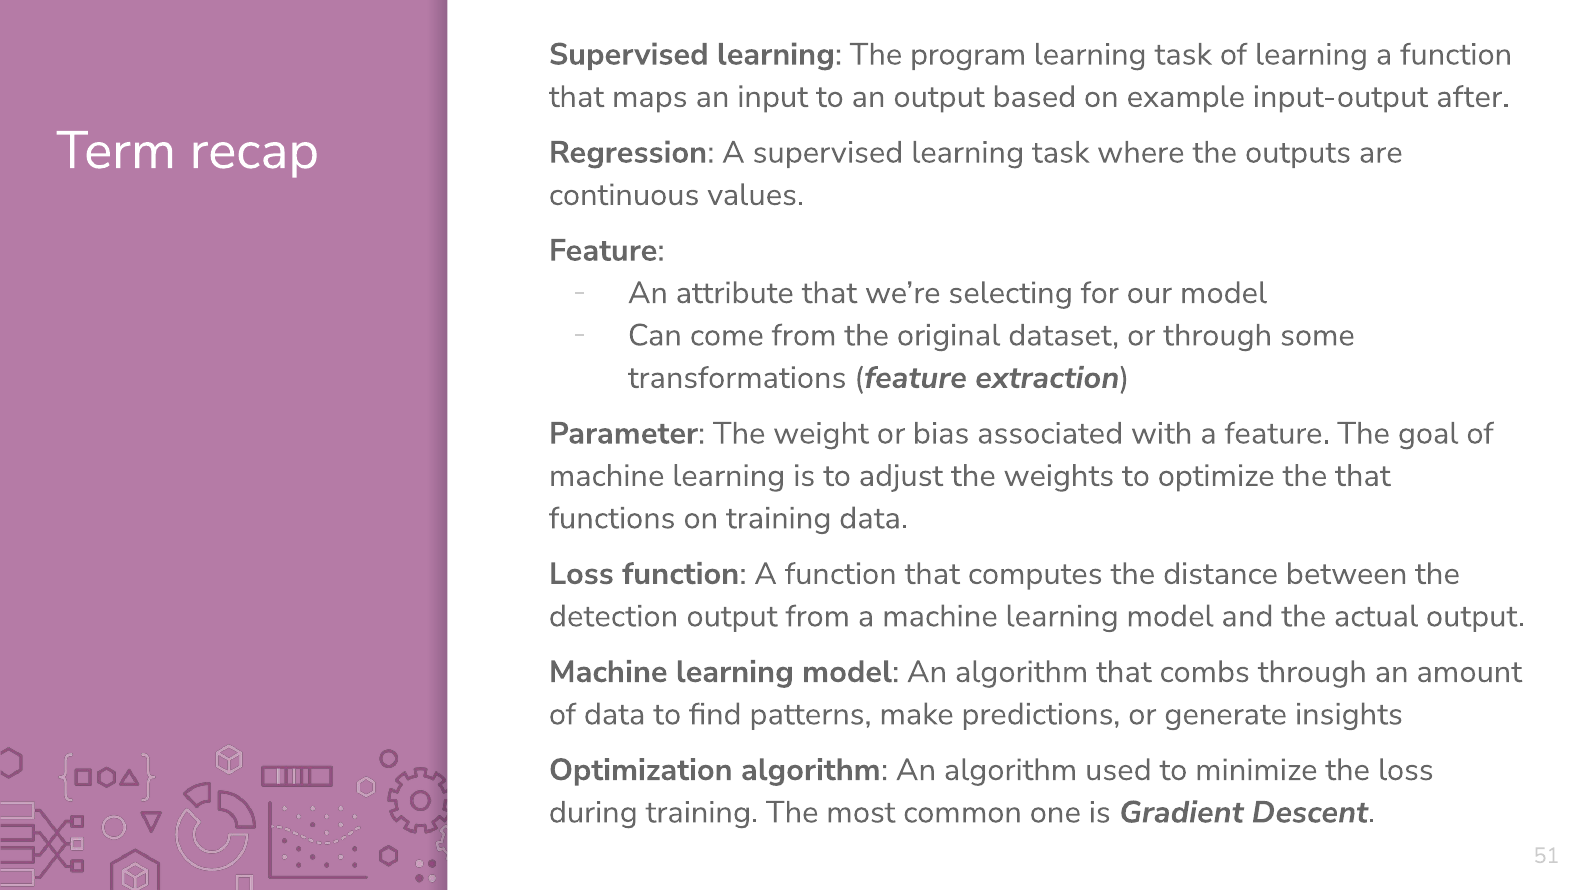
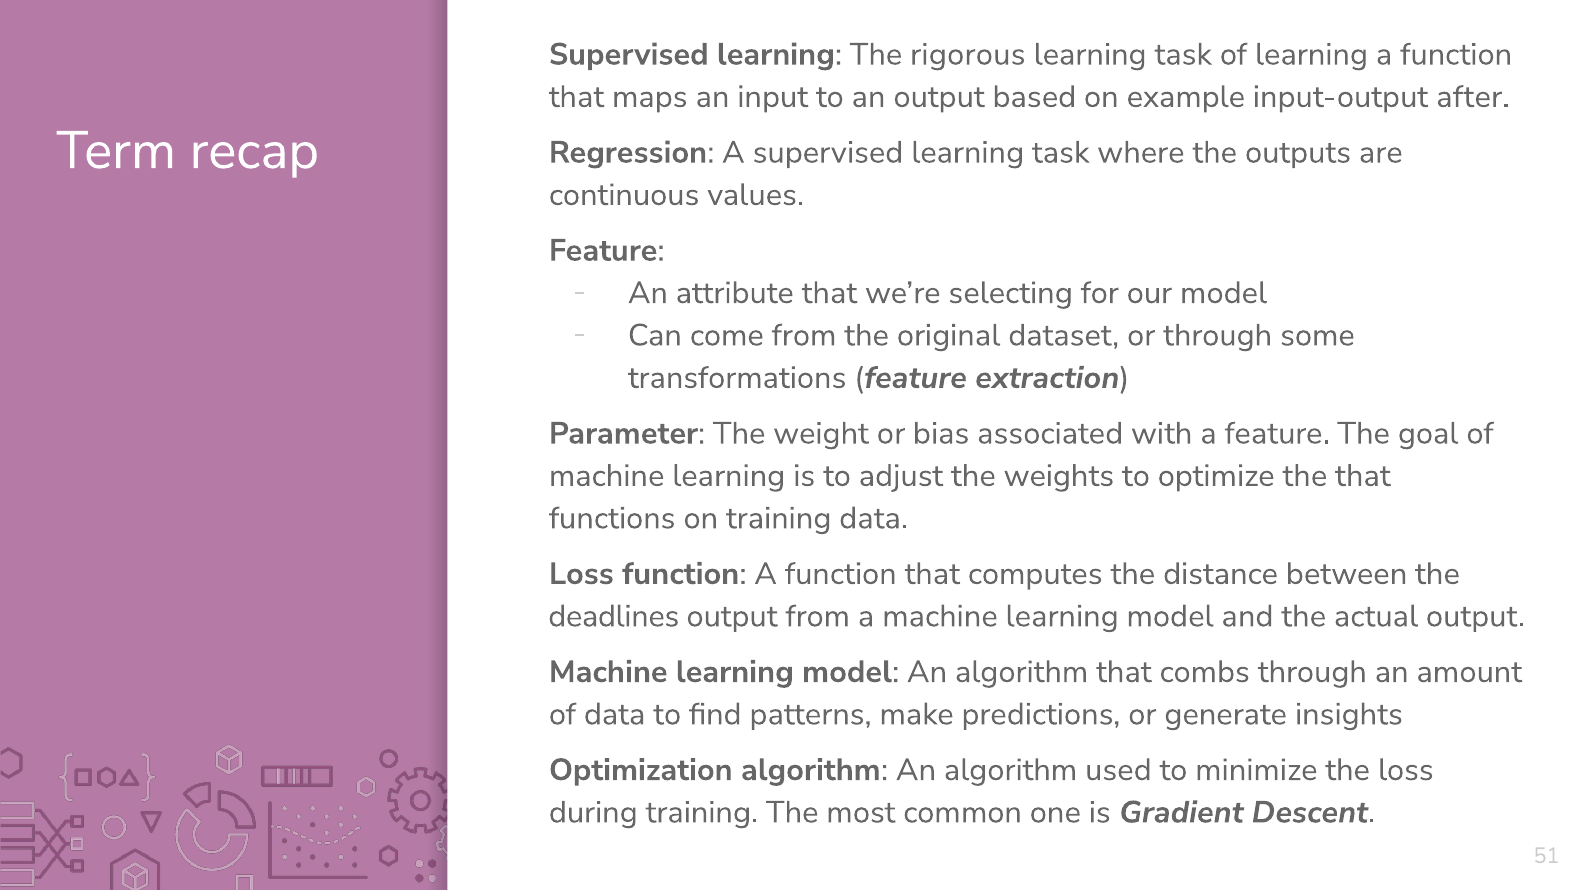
program: program -> rigorous (968, 54)
detection: detection -> deadlines (614, 616)
